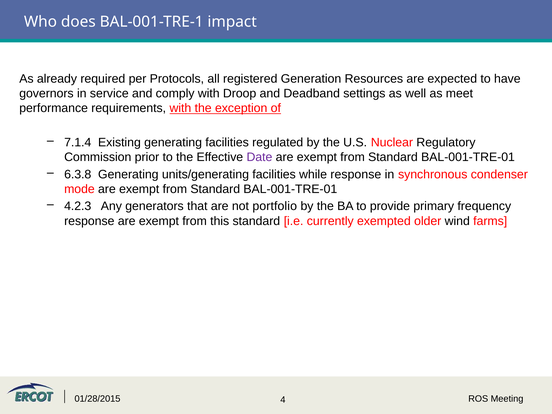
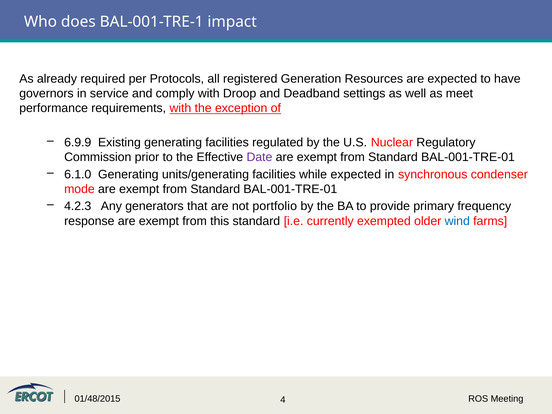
7.1.4: 7.1.4 -> 6.9.9 (78, 142)
6.3.8: 6.3.8 -> 6.1.0 (78, 174)
while response: response -> expected (356, 174)
wind colour: black -> blue (457, 221)
01/28/2015: 01/28/2015 -> 01/48/2015 (97, 399)
